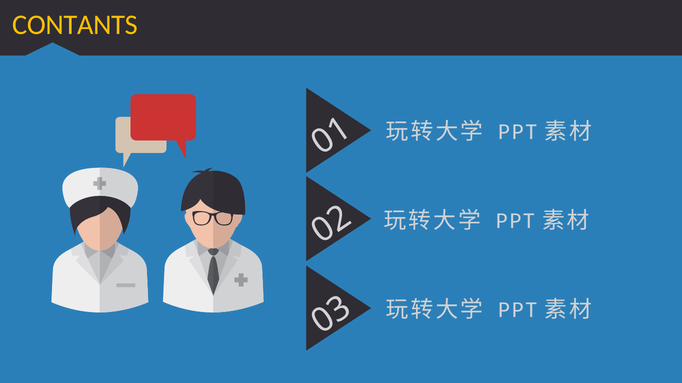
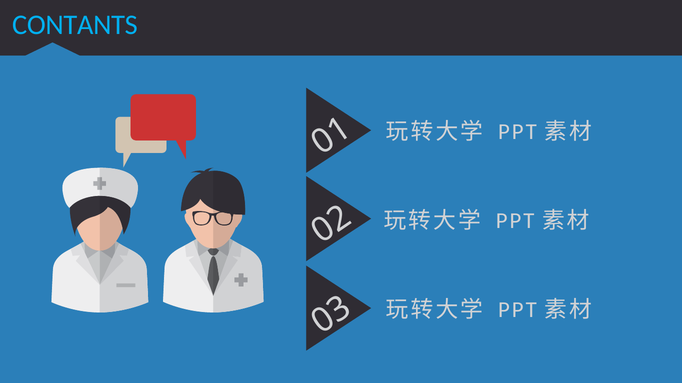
CONTANTS colour: yellow -> light blue (75, 25)
